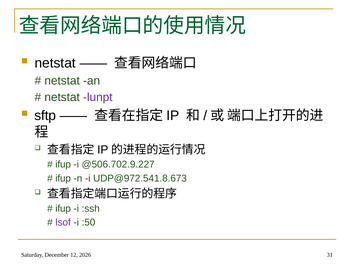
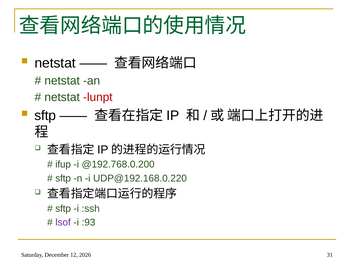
lunpt colour: purple -> red (98, 97)
@506.702.9.227: @506.702.9.227 -> @192.768.0.200 (118, 164)
ifup: ifup -> sftp (63, 178)
UDP@972.541.8.673: UDP@972.541.8.673 -> UDP@192.168.0.220 (140, 178)
ifup: ifup -> sftp (63, 208)
:50: :50 -> :93 (88, 222)
